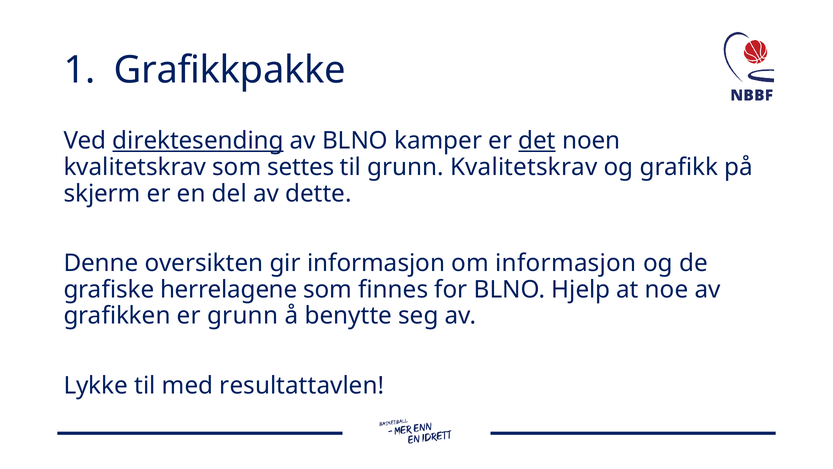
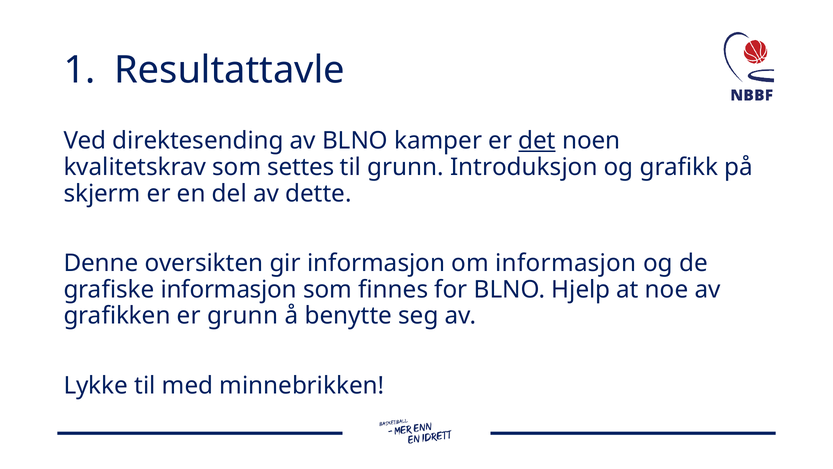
Grafikkpakke: Grafikkpakke -> Resultattavle (230, 70)
direktesending underline: present -> none (198, 141)
grunn Kvalitetskrav: Kvalitetskrav -> Introduksjon (524, 167)
grafiske herrelagene: herrelagene -> informasjon (229, 289)
resultattavlen: resultattavlen -> minnebrikken (302, 386)
